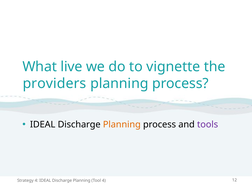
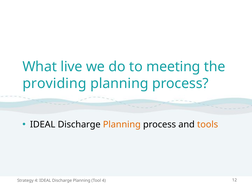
vignette: vignette -> meeting (173, 67)
providers: providers -> providing (54, 83)
tools colour: purple -> orange (208, 125)
